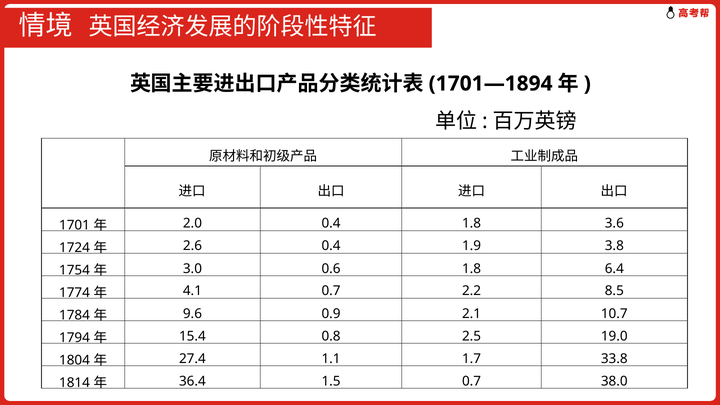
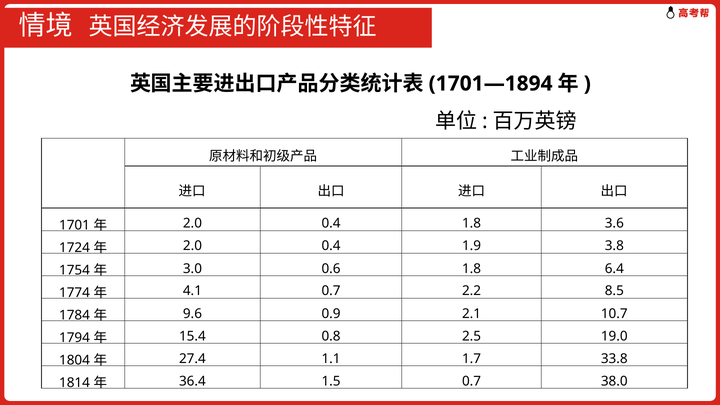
2.6: 2.6 -> 2.0 (192, 246)
